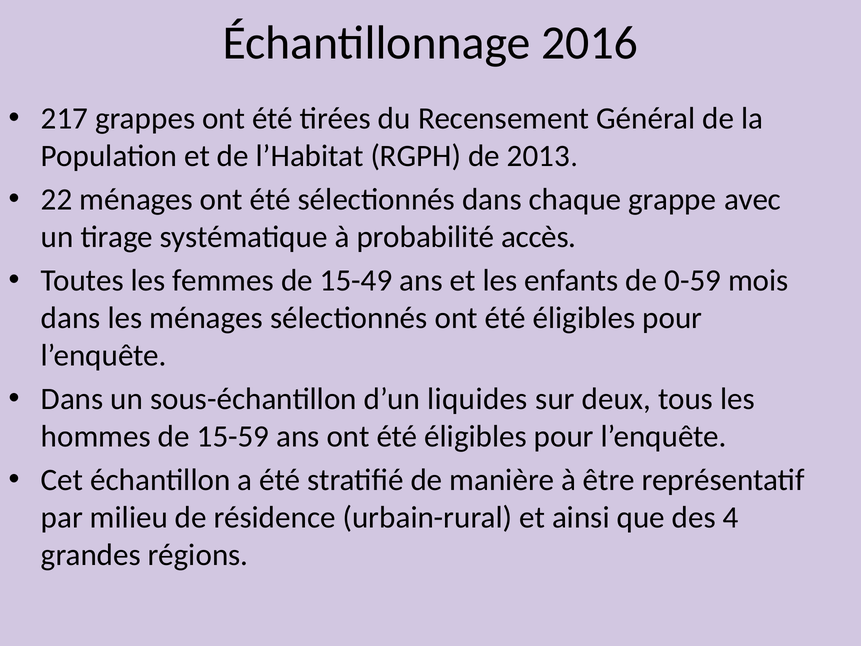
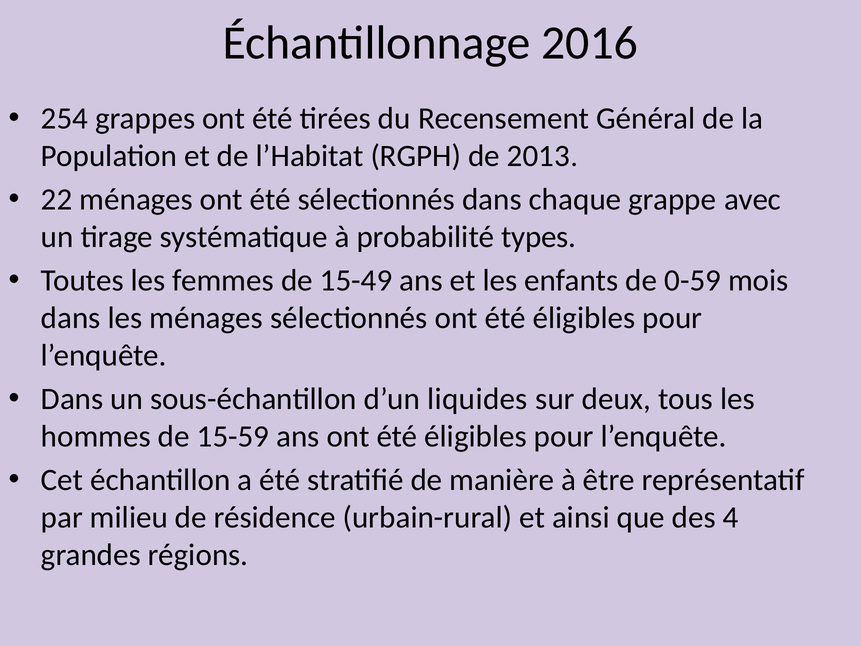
217: 217 -> 254 (64, 118)
accès: accès -> types (539, 237)
